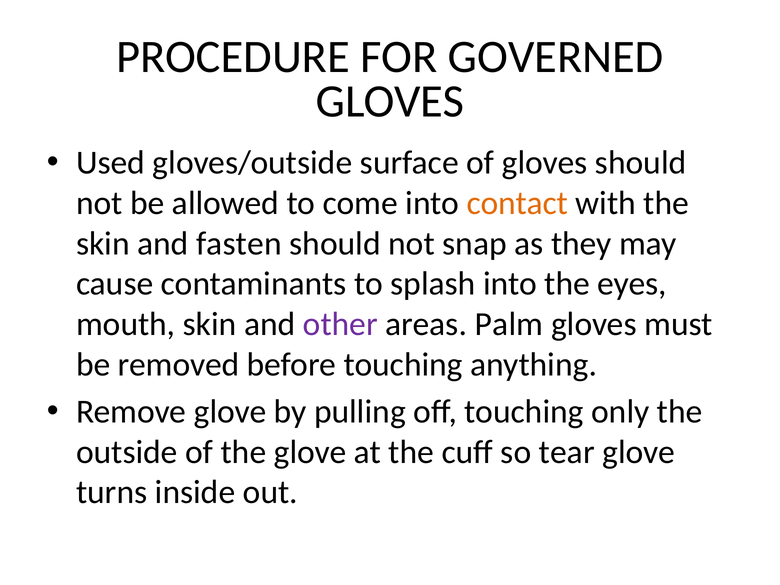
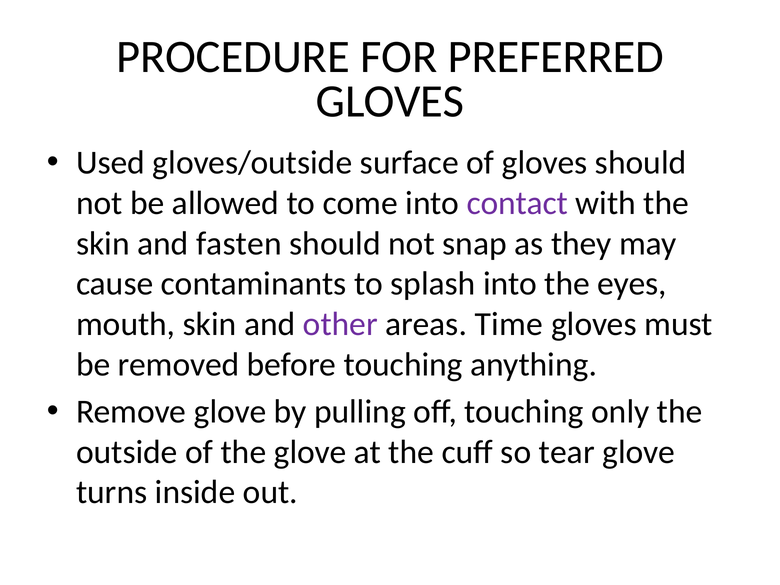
GOVERNED: GOVERNED -> PREFERRED (556, 57)
contact colour: orange -> purple (517, 203)
Palm: Palm -> Time (509, 324)
